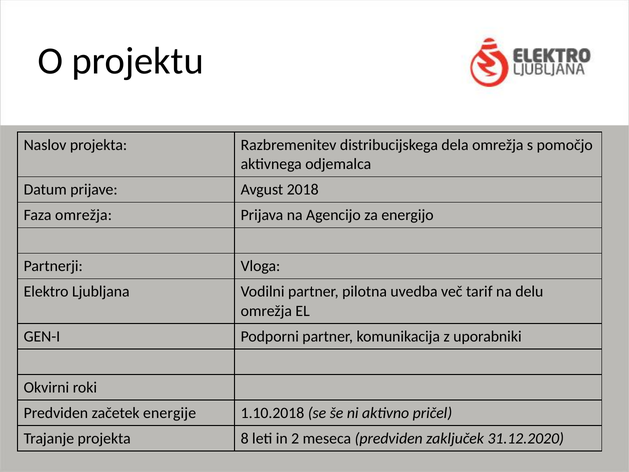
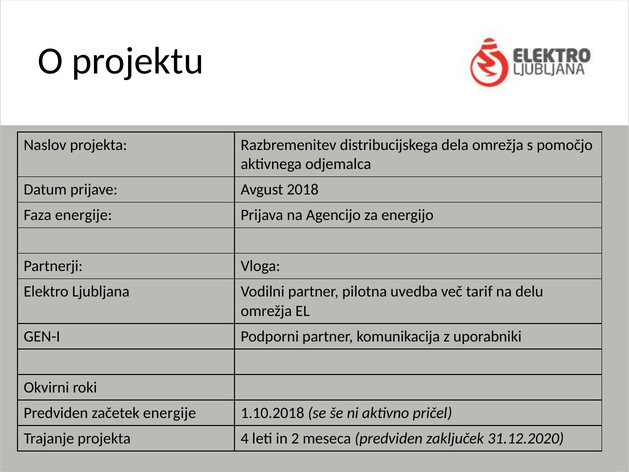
Faza omrežja: omrežja -> energije (84, 215)
8: 8 -> 4 (245, 438)
